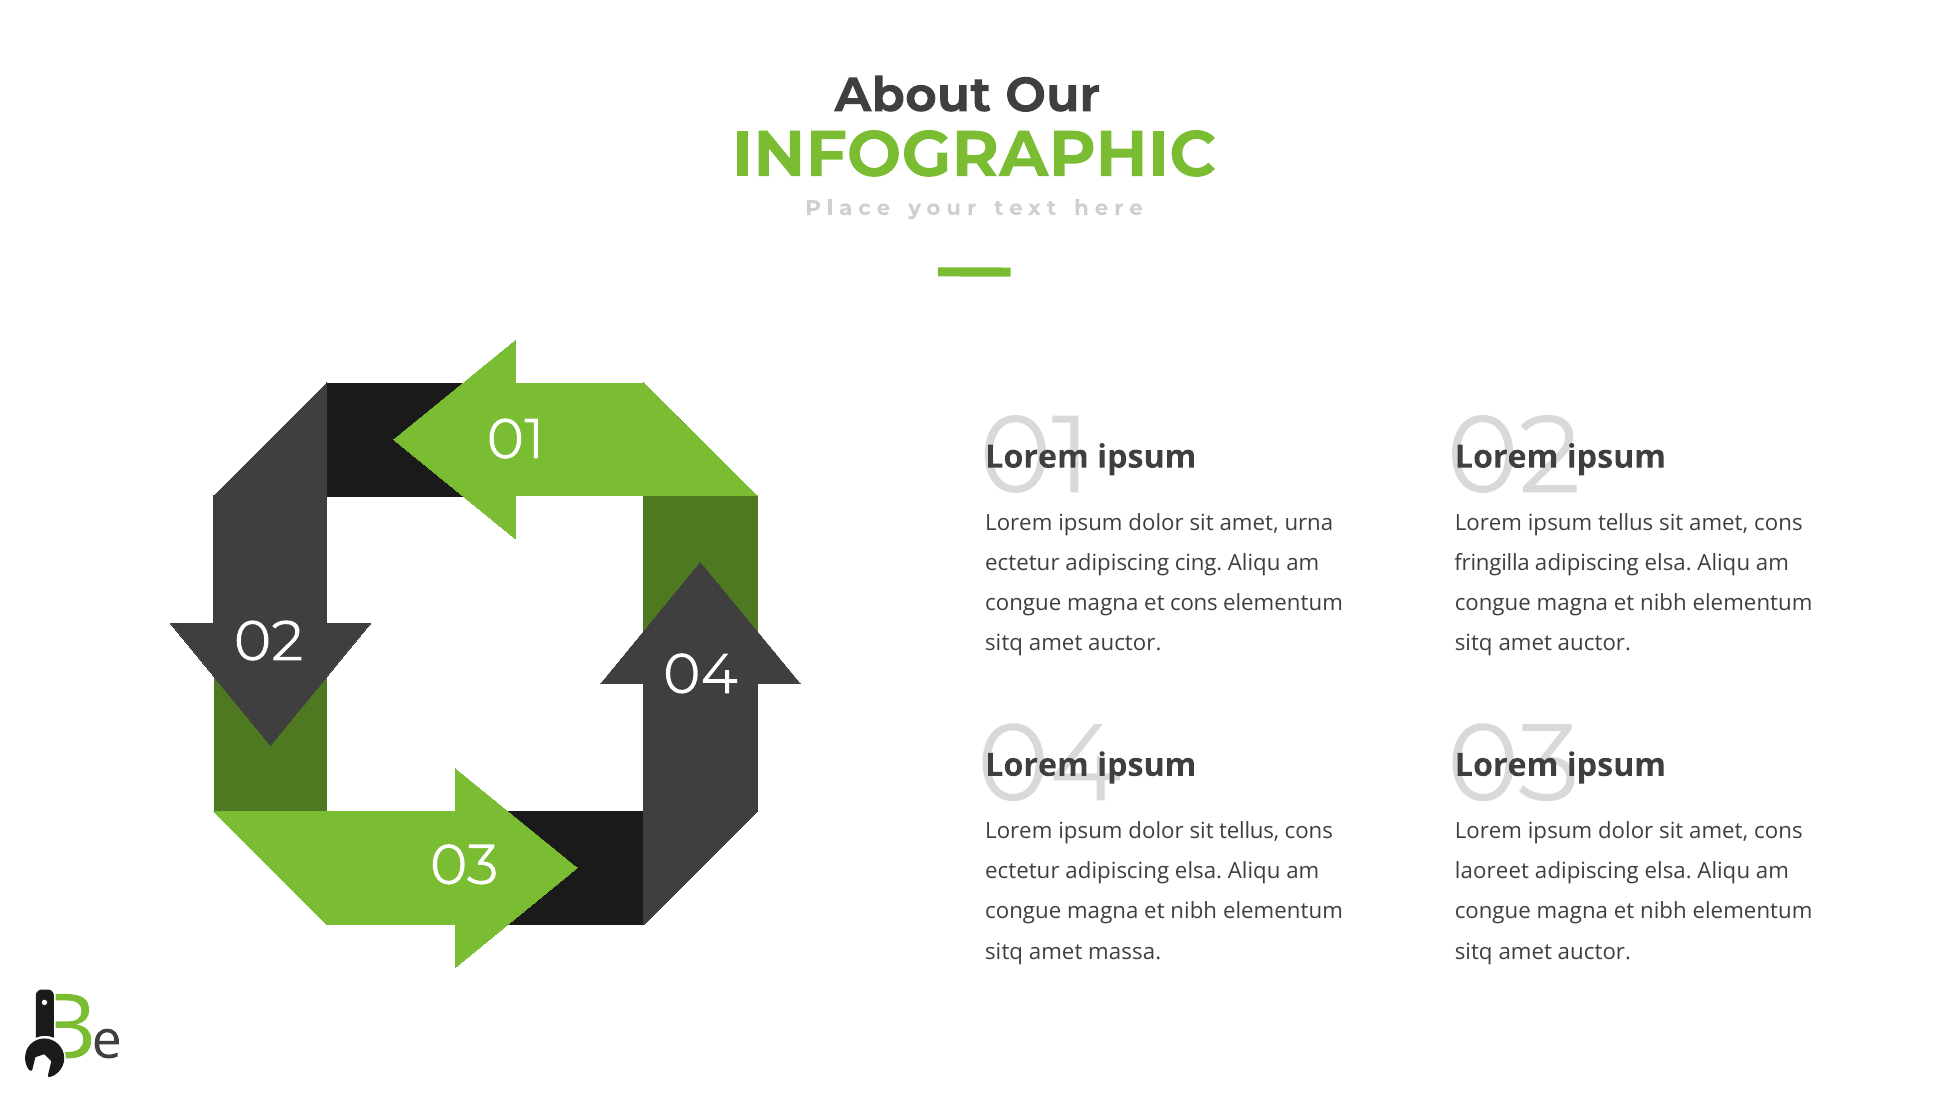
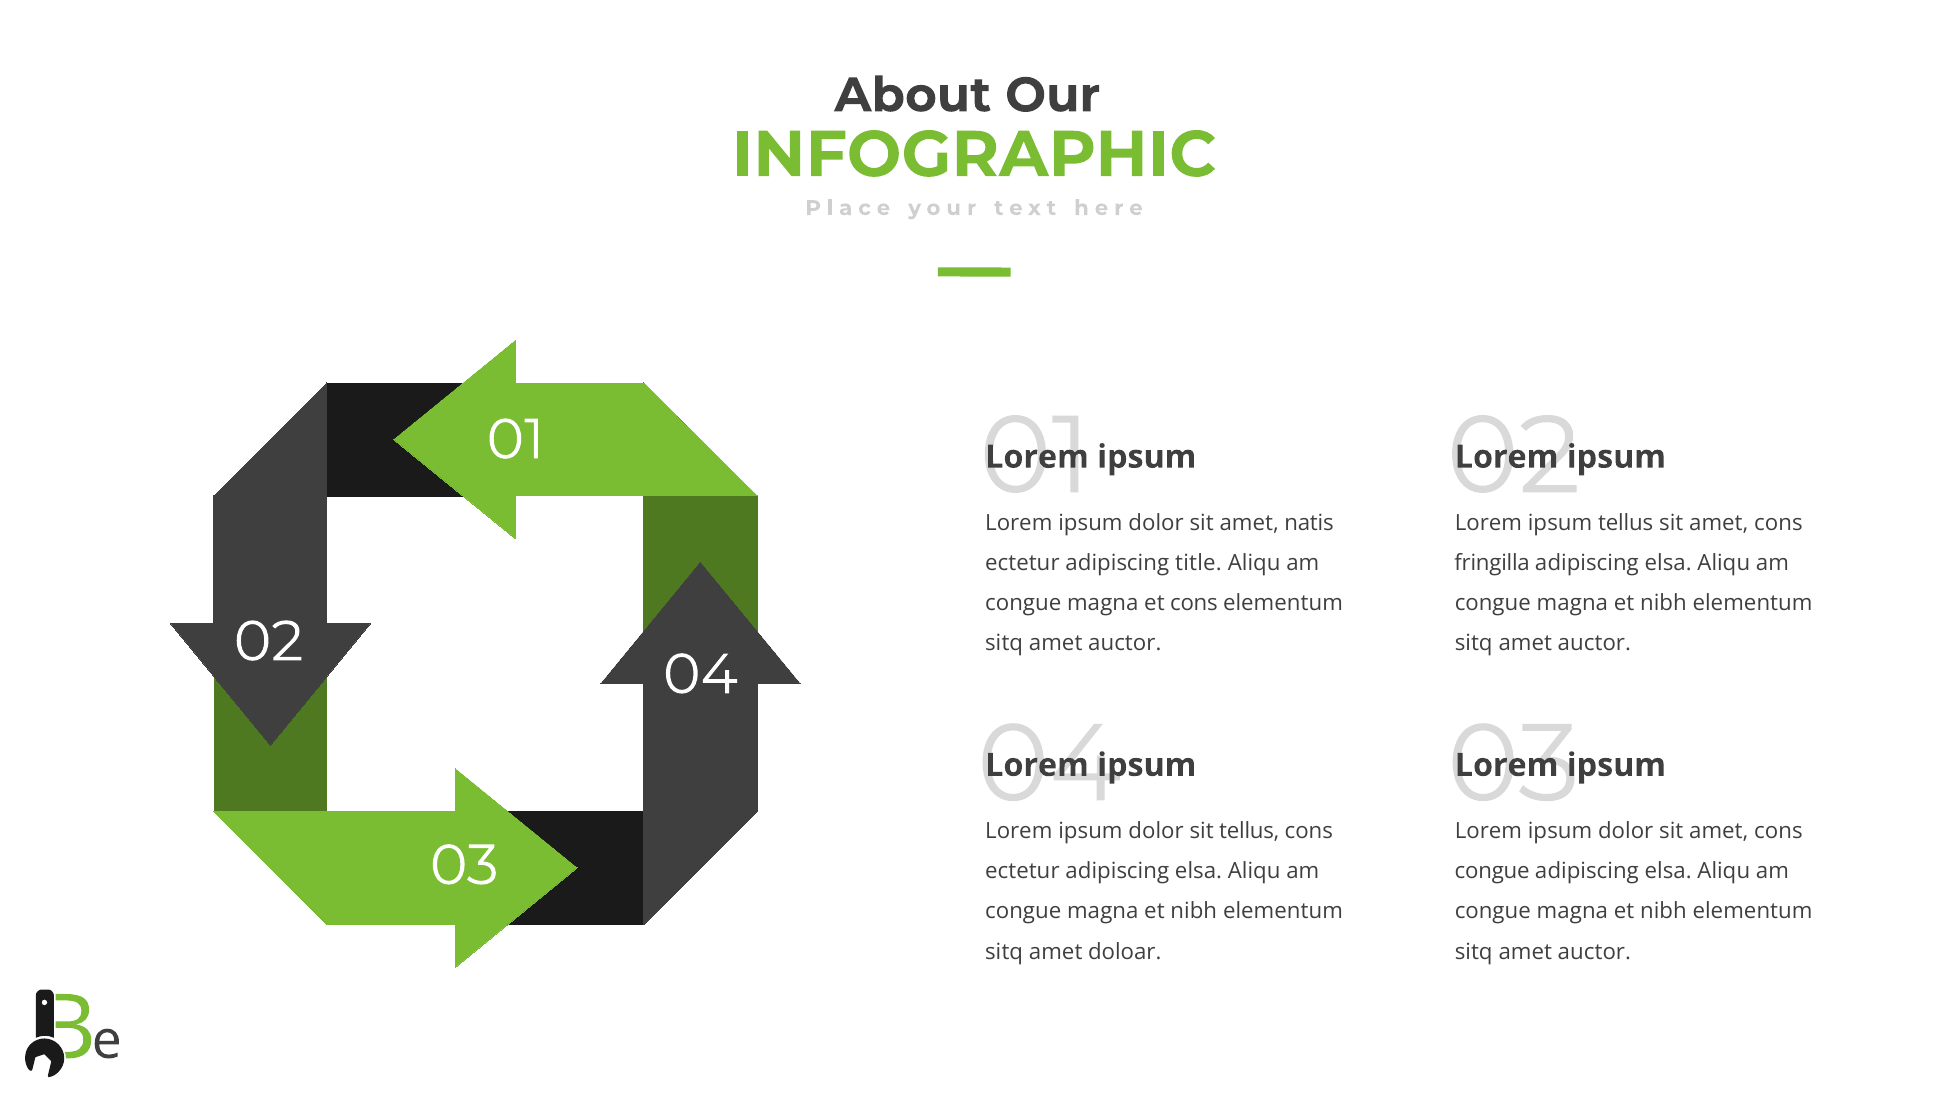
urna: urna -> natis (1309, 523)
cing: cing -> title (1198, 563)
laoreet: laoreet -> congue (1492, 871)
massa: massa -> doloar (1125, 951)
